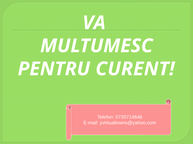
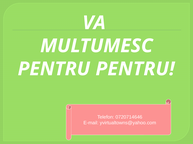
PENTRU CURENT: CURENT -> PENTRU (135, 69)
